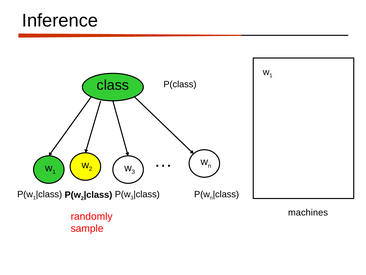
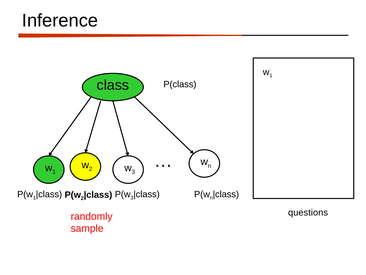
machines: machines -> questions (308, 212)
